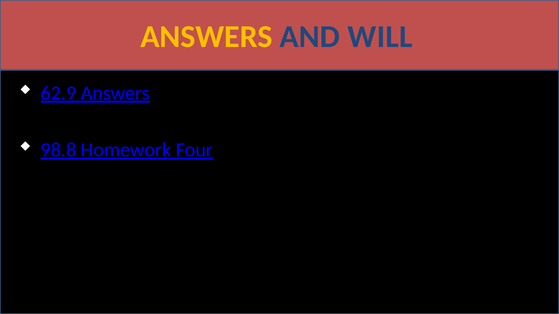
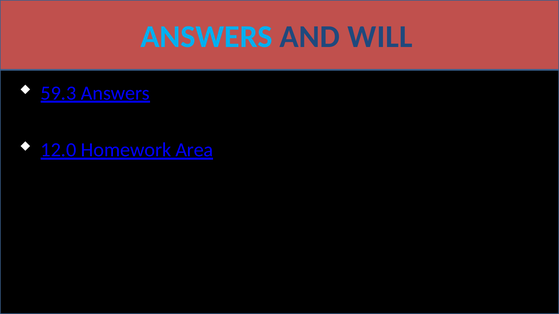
ANSWERS colour: yellow -> light blue (206, 37)
62.9: 62.9 -> 59.3 (58, 93)
98.8: 98.8 -> 12.0 (58, 150)
Four: Four -> Area (194, 150)
